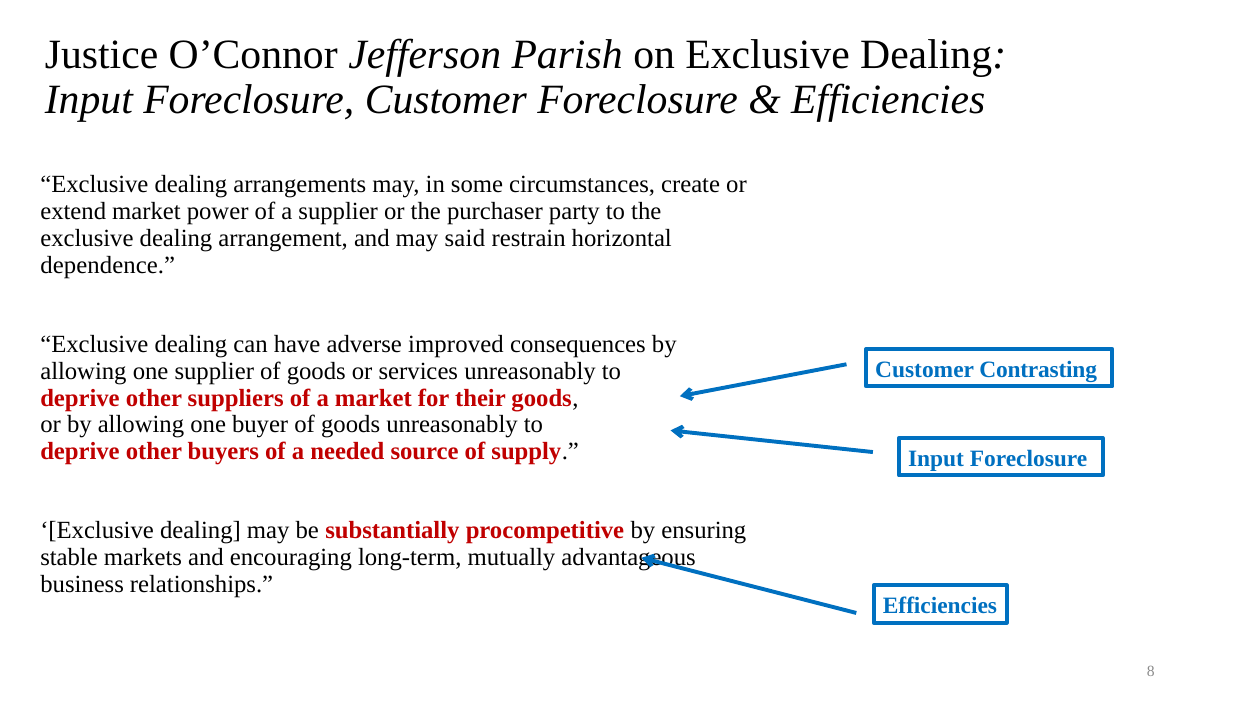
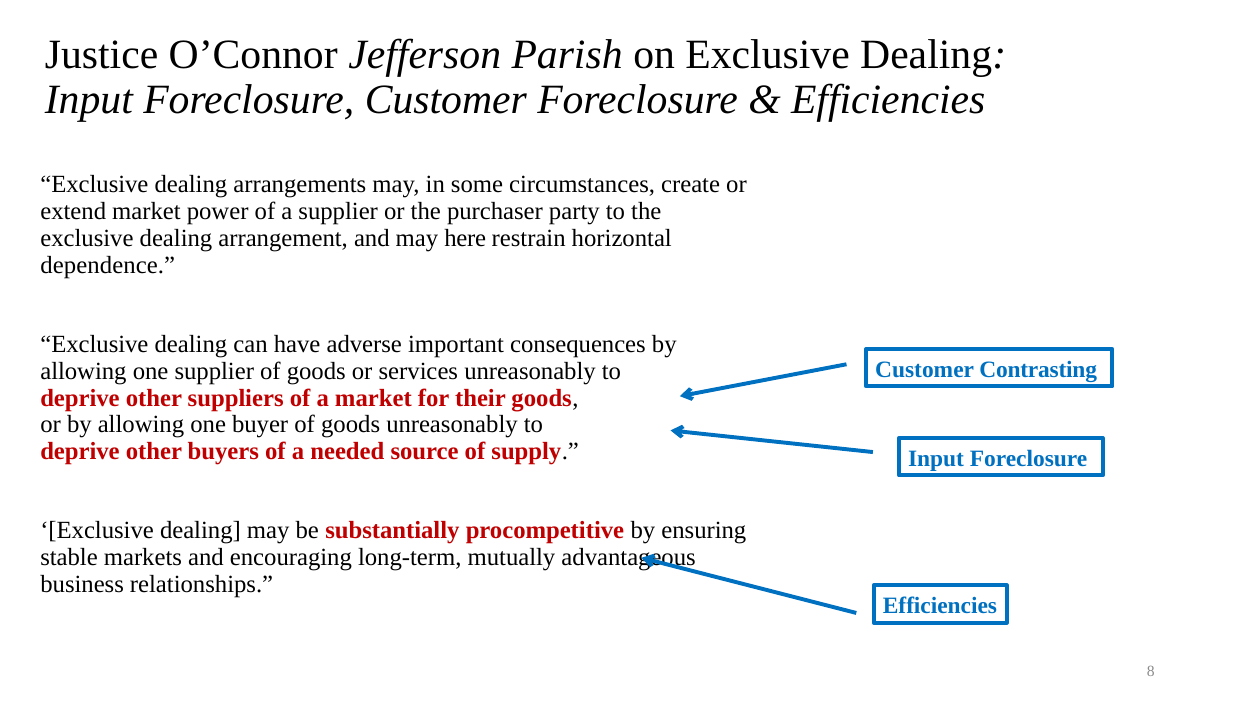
said: said -> here (465, 238)
improved: improved -> important (456, 344)
